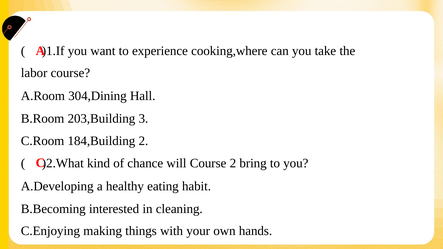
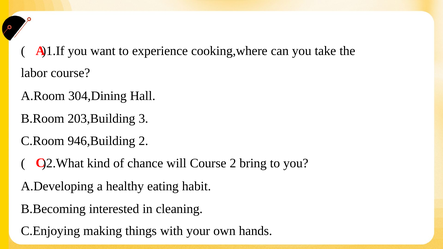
184,Building: 184,Building -> 946,Building (101, 141)
